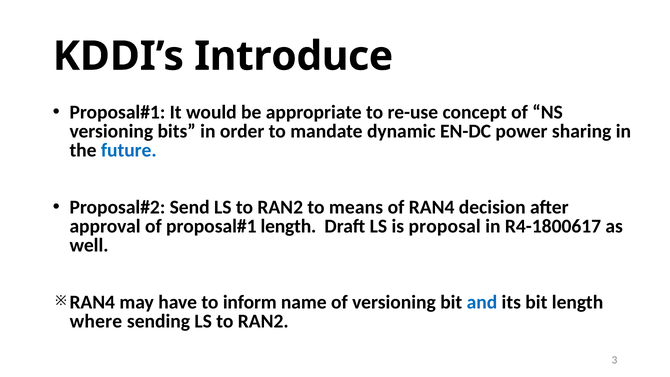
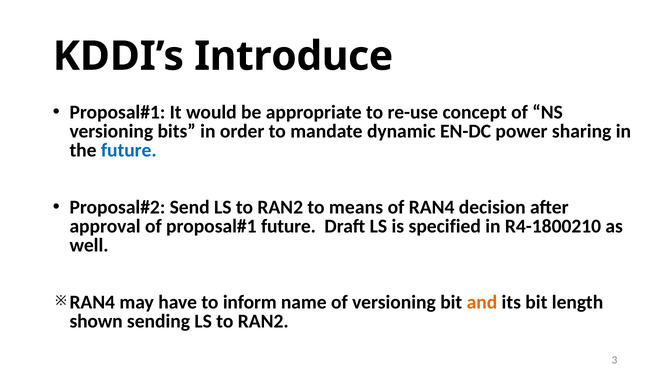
length: length -> future (288, 226)
proposal: proposal -> specified (445, 226)
R4-1800617: R4-1800617 -> R4-1800210 (553, 226)
and colour: blue -> orange (482, 302)
where: where -> shown (96, 321)
